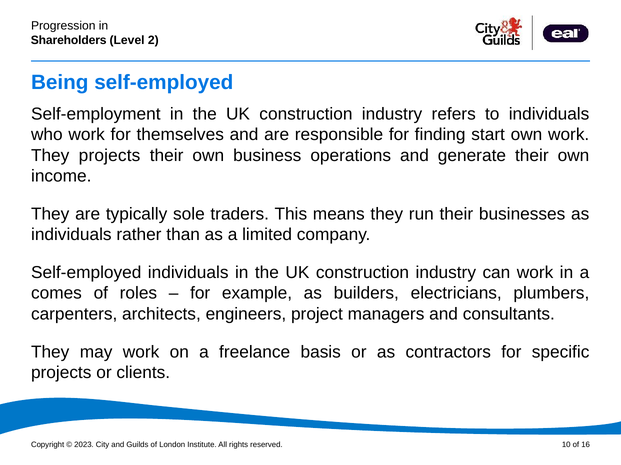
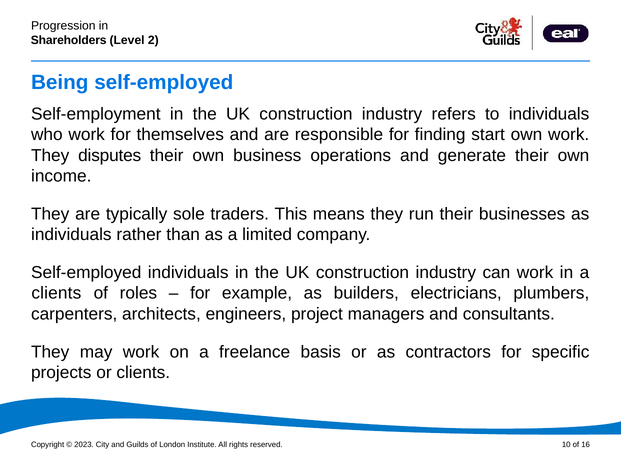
They projects: projects -> disputes (110, 156)
comes: comes -> clients (56, 294)
